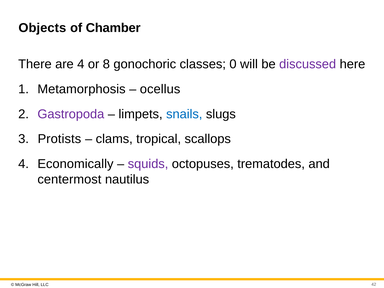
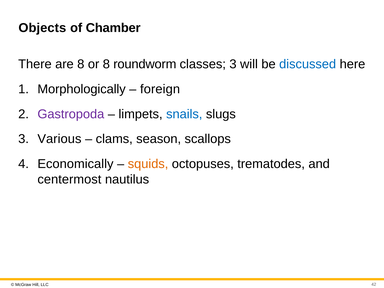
are 4: 4 -> 8 (81, 64)
gonochoric: gonochoric -> roundworm (145, 64)
classes 0: 0 -> 3 (233, 64)
discussed colour: purple -> blue (308, 64)
Metamorphosis: Metamorphosis -> Morphologically (82, 89)
ocellus: ocellus -> foreign (160, 89)
Protists: Protists -> Various (59, 139)
tropical: tropical -> season (159, 139)
squids colour: purple -> orange (148, 164)
